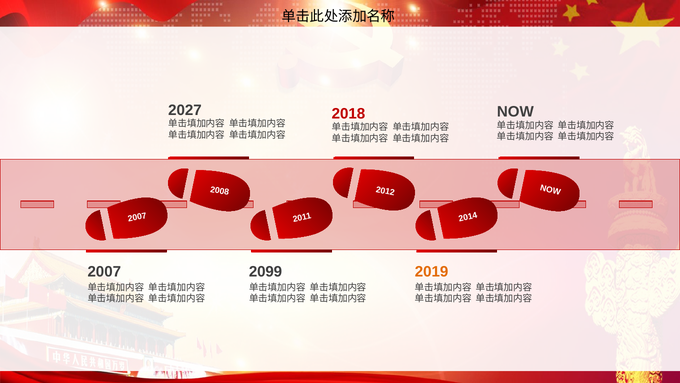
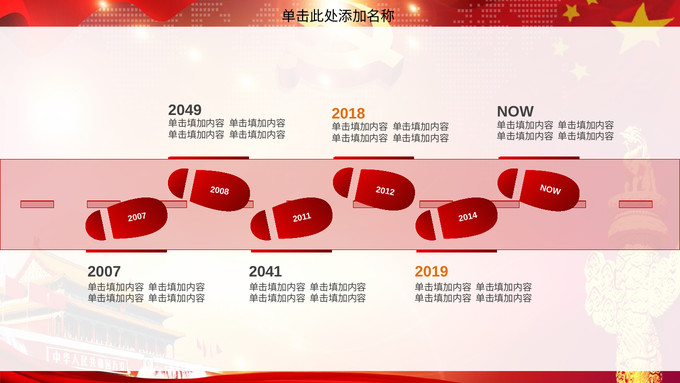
2027: 2027 -> 2049 (185, 110)
2018 colour: red -> orange (348, 113)
2099: 2099 -> 2041 (265, 272)
